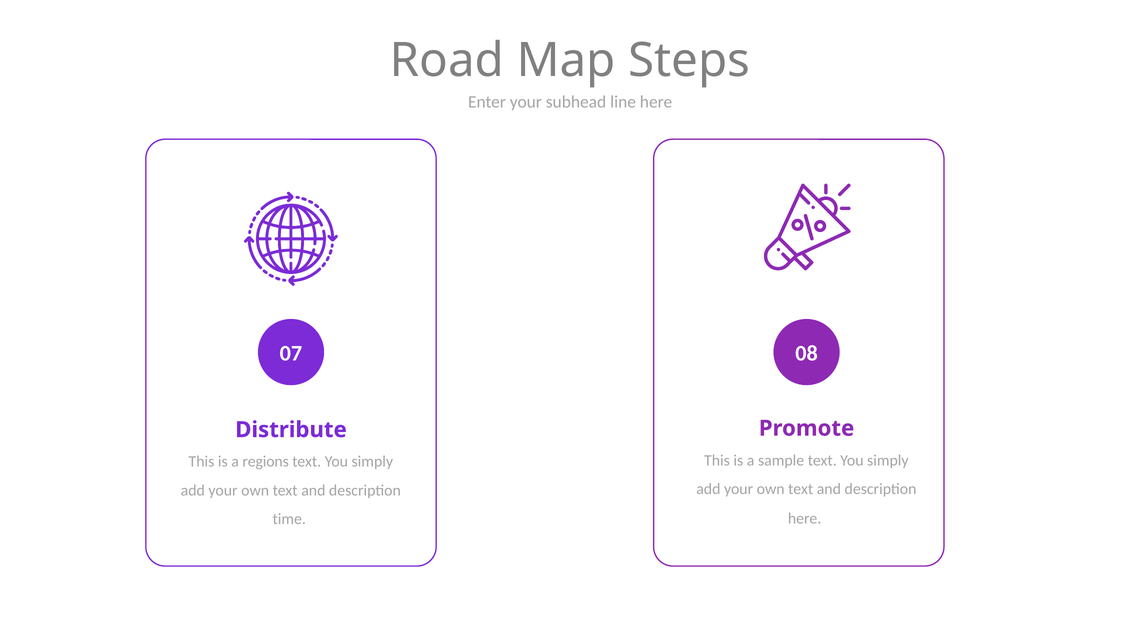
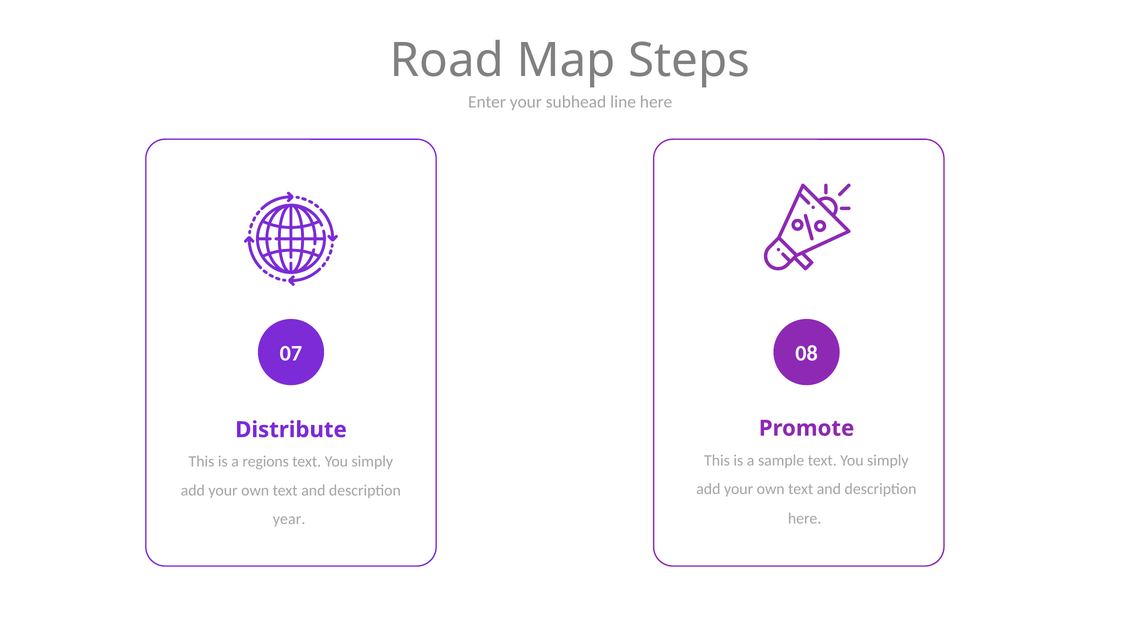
time: time -> year (289, 518)
